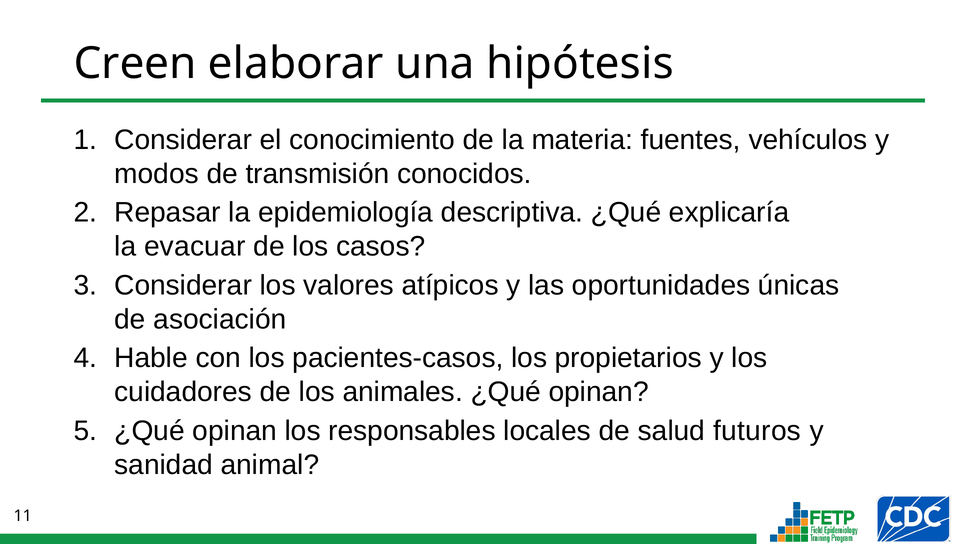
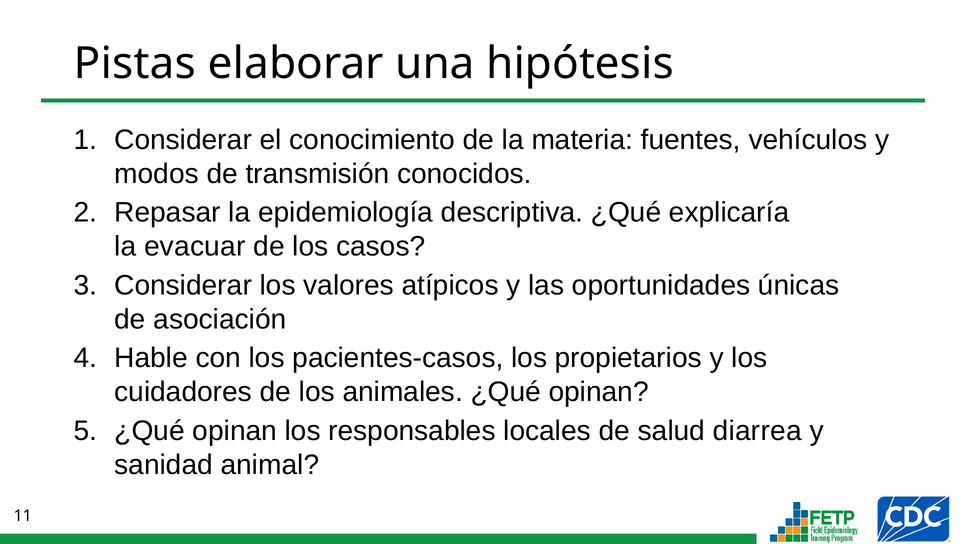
Creen: Creen -> Pistas (135, 63)
futuros: futuros -> diarrea (757, 430)
